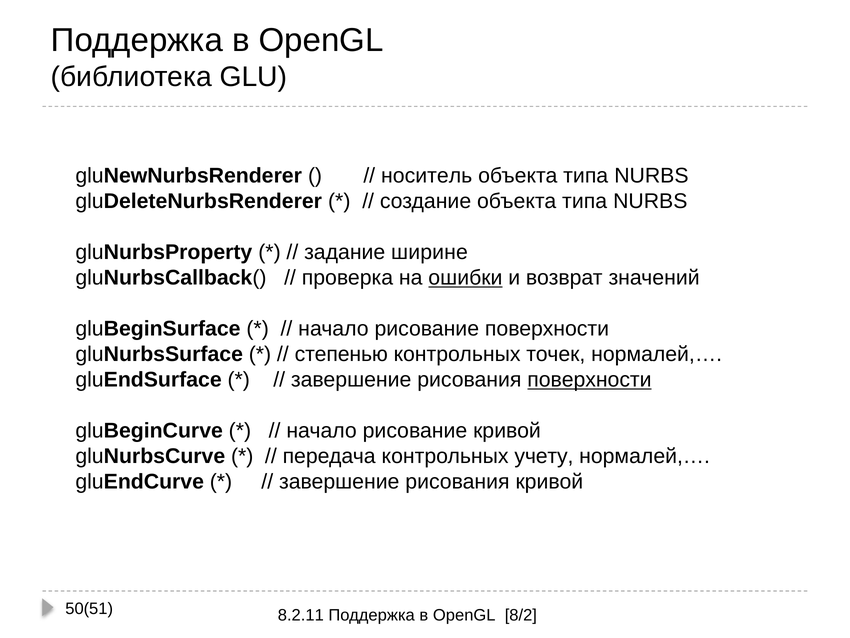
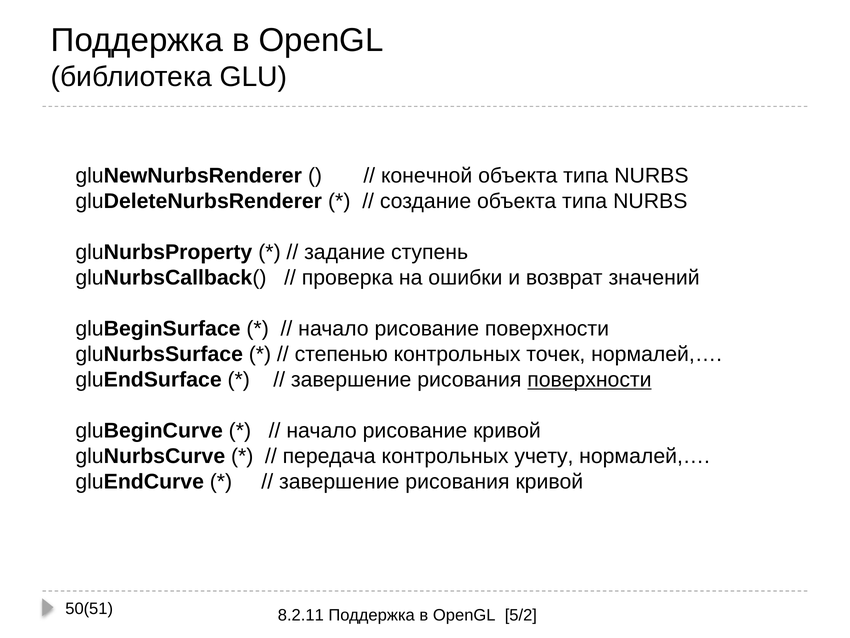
носитель: носитель -> конечной (427, 176)
ширине: ширине -> ступень (430, 252)
ошибки underline: present -> none (465, 278)
8/2: 8/2 -> 5/2 (521, 615)
